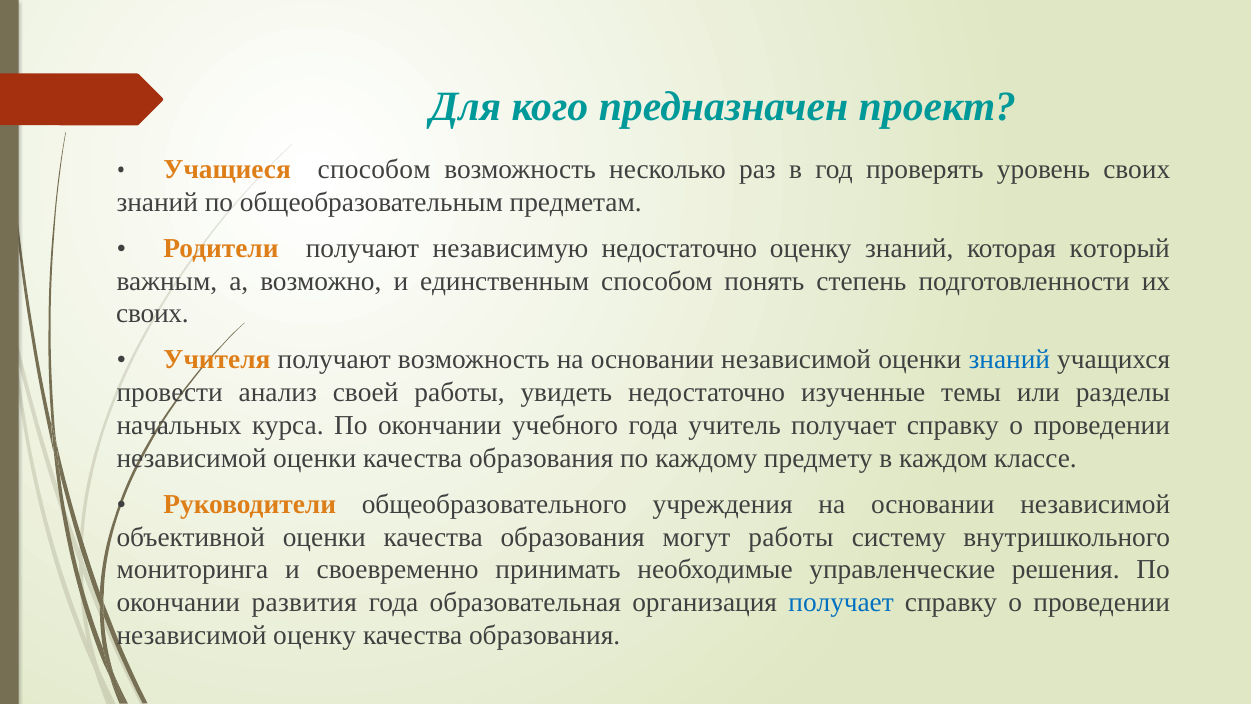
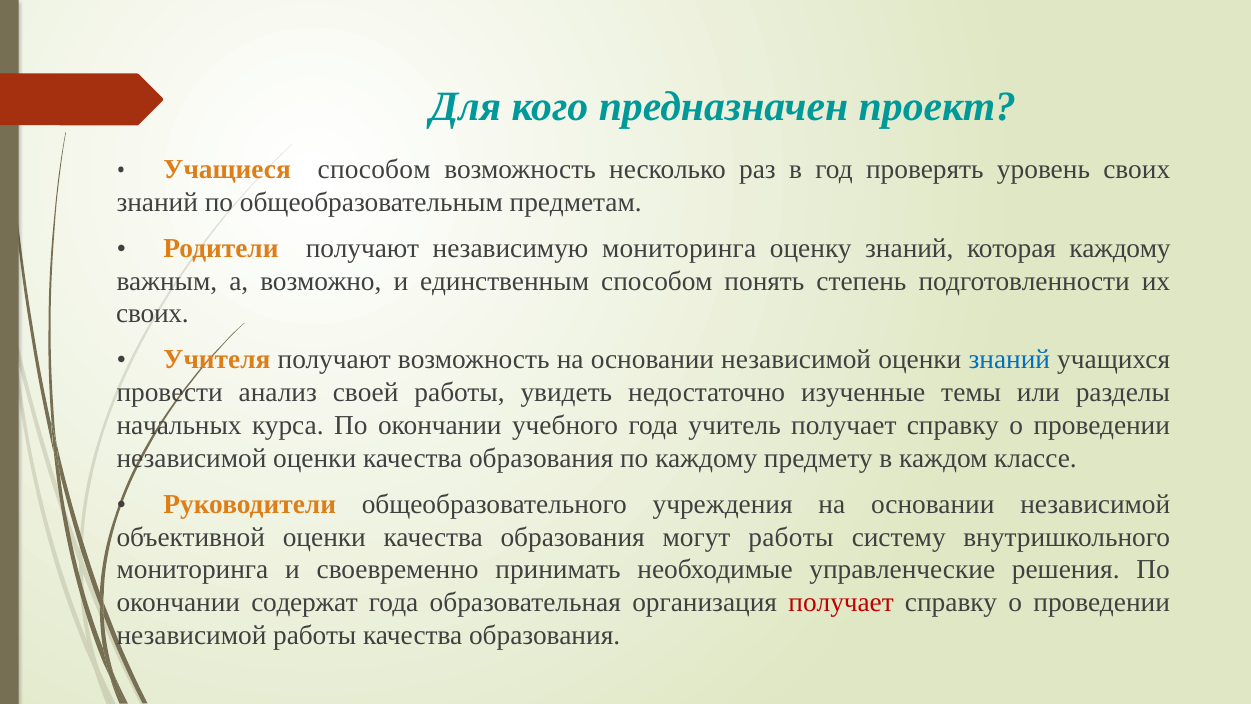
независимую недостаточно: недостаточно -> мониторинга (679, 248)
которая который: который -> каждому (1120, 248)
развития: развития -> содержат (305, 602)
получает colour: blue -> red (841, 602)
независимой оценку: оценку -> работы (315, 635)
